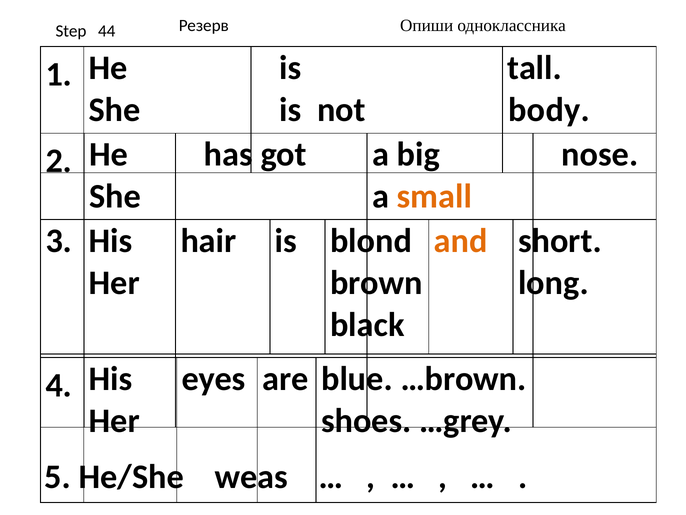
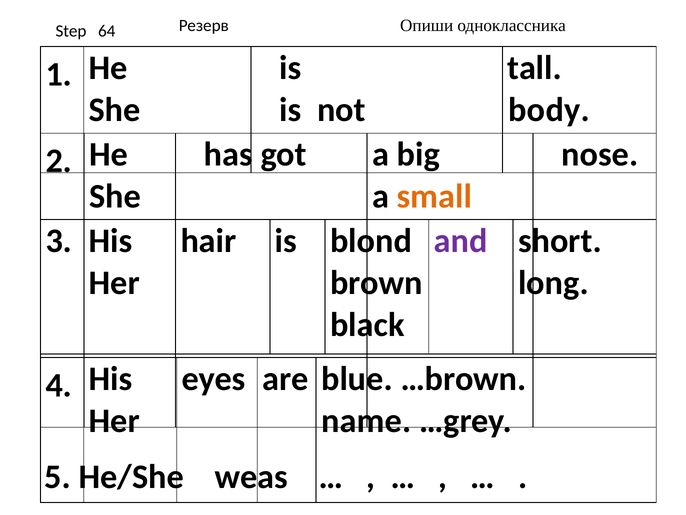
44: 44 -> 64 (107, 31)
and colour: orange -> purple (461, 241)
shoes: shoes -> name (366, 421)
